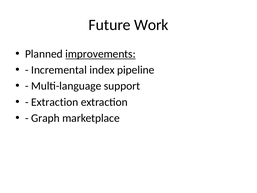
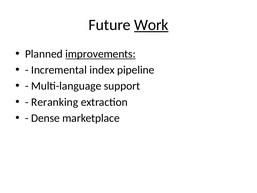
Work underline: none -> present (151, 25)
Extraction: Extraction -> Reranking (55, 102)
Graph: Graph -> Dense (45, 118)
